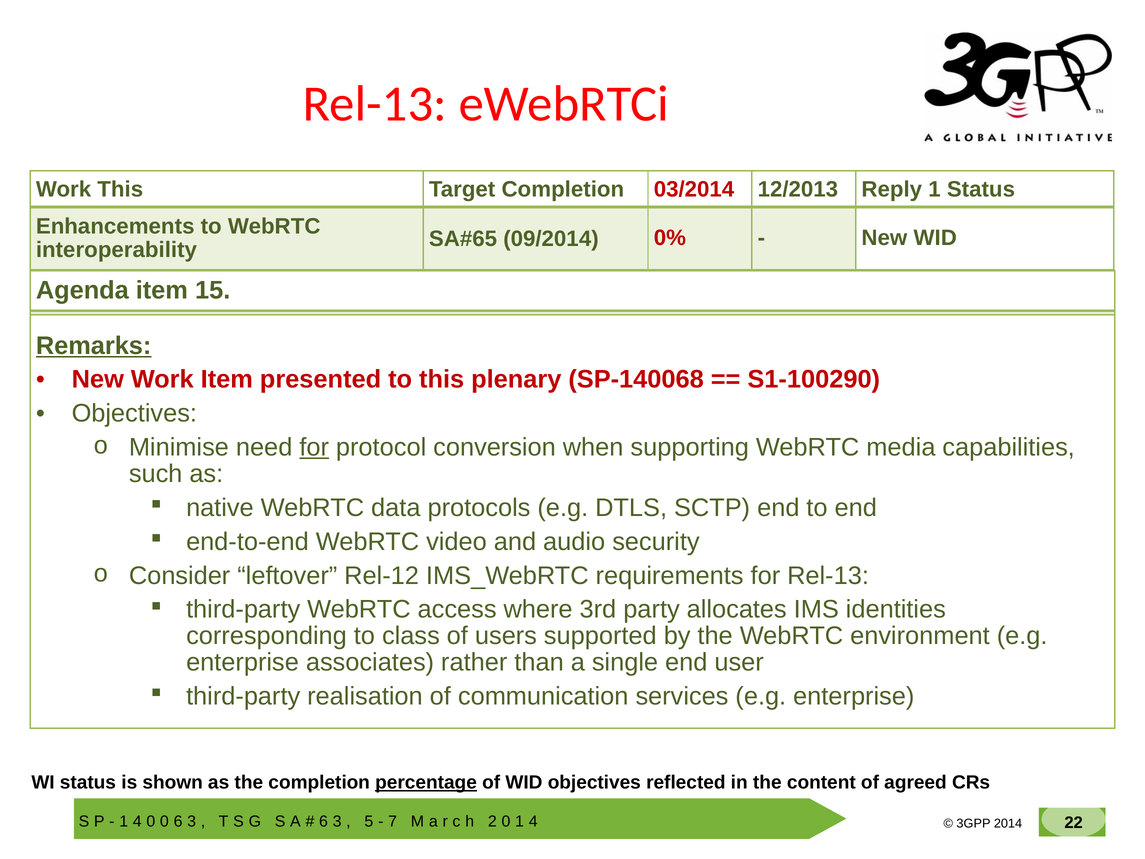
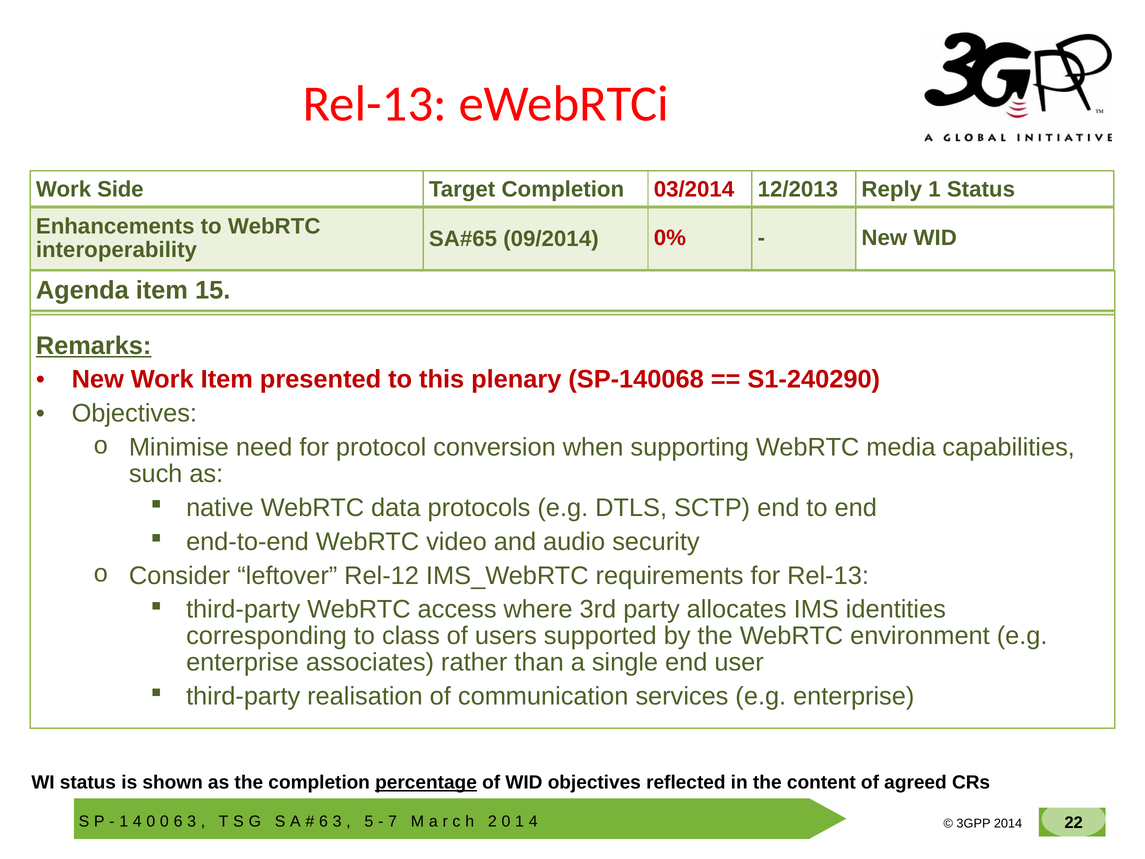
Work This: This -> Side (120, 189)
S1-100290: S1-100290 -> S1-240290 (814, 379)
for underline: present -> none (314, 447)
